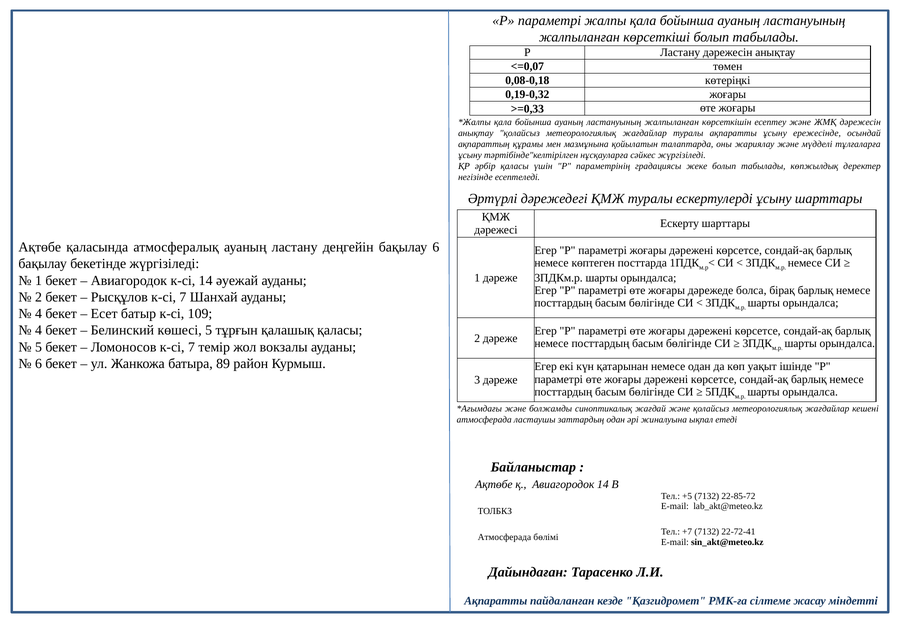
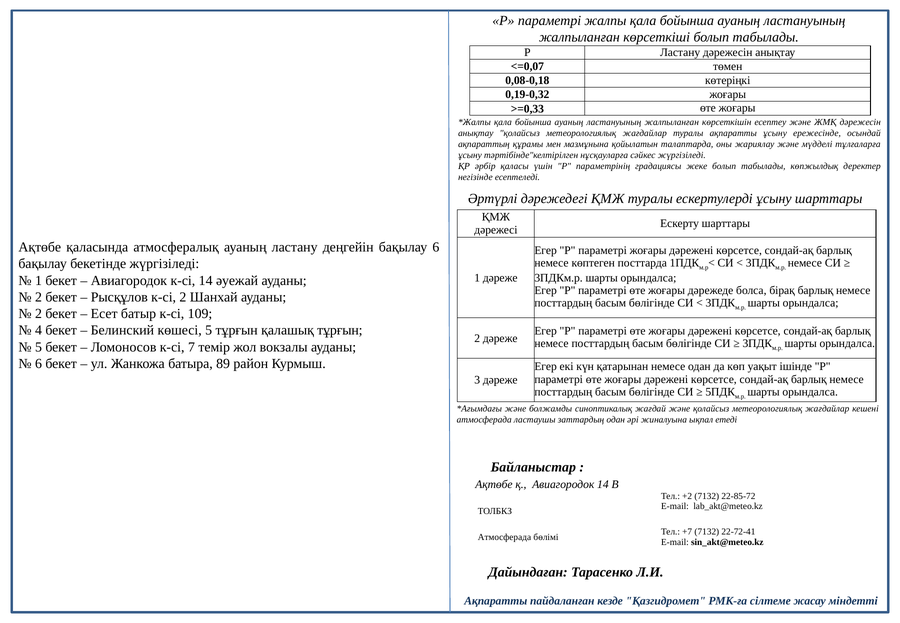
Рысқұлов к-сі 7: 7 -> 2 (183, 297)
4: 4 -> 2 (38, 314)
қалашық қаласы: қаласы -> тұрғын (340, 330)
+5: +5 -> +2 (687, 496)
